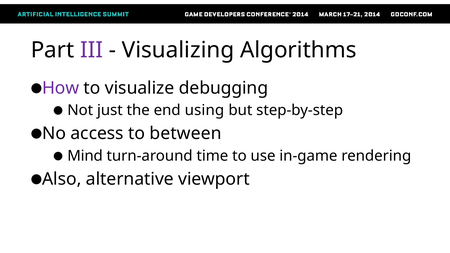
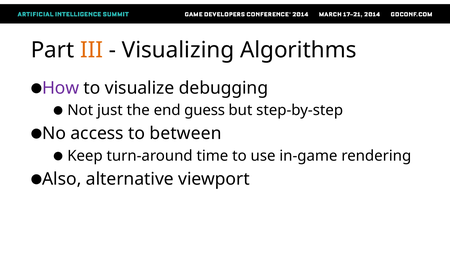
III colour: purple -> orange (92, 50)
using: using -> guess (205, 110)
Mind: Mind -> Keep (85, 156)
